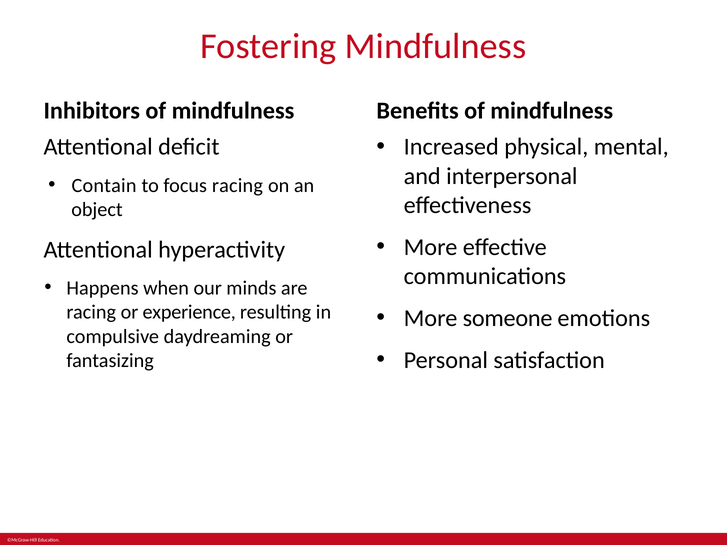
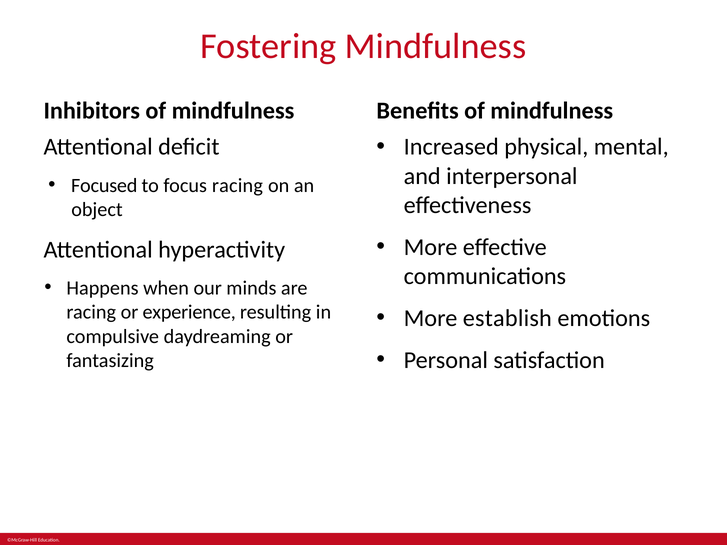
Contain: Contain -> Focused (104, 186)
someone: someone -> establish (507, 318)
